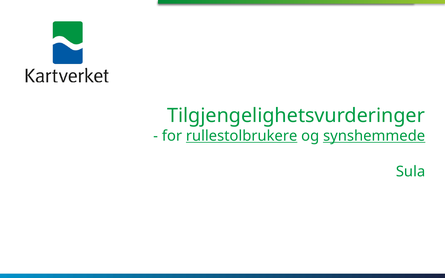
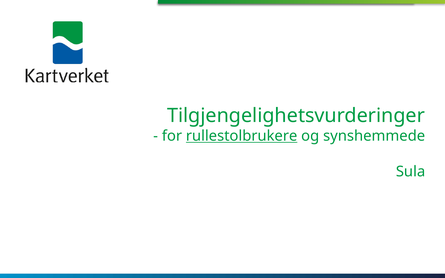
synshemmede underline: present -> none (374, 136)
